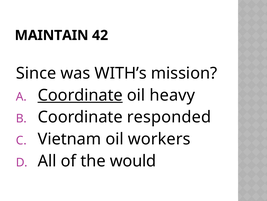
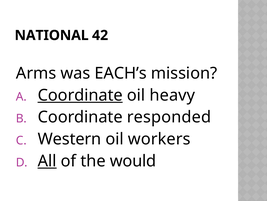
MAINTAIN: MAINTAIN -> NATIONAL (52, 35)
Since: Since -> Arms (36, 73)
WITH’s: WITH’s -> EACH’s (121, 73)
Vietnam: Vietnam -> Western (69, 139)
All underline: none -> present (47, 160)
